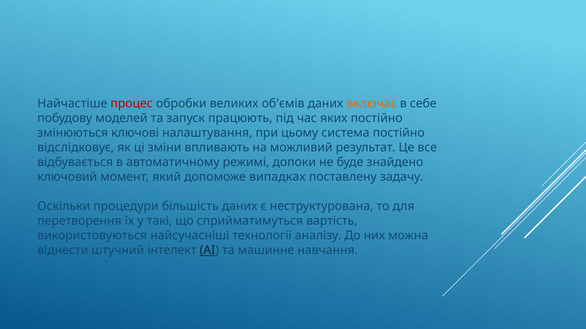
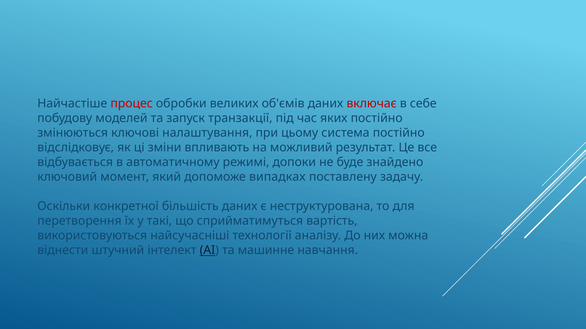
включає colour: orange -> red (372, 104)
працюють: працюють -> транзакції (240, 118)
процедури: процедури -> конкретної (126, 207)
